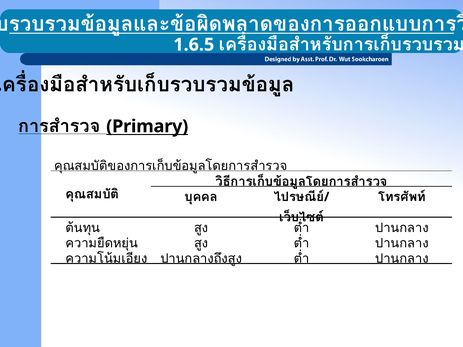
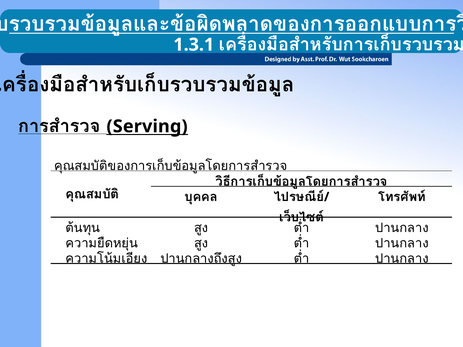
1.6.5: 1.6.5 -> 1.3.1 (194, 45)
Primary: Primary -> Serving (147, 126)
